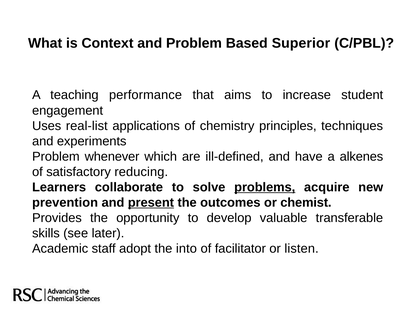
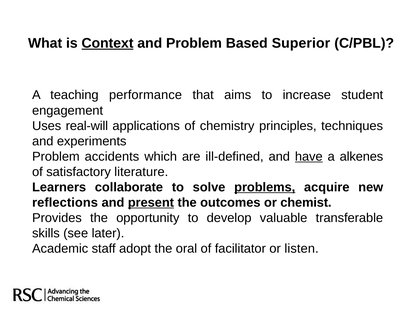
Context underline: none -> present (108, 43)
real-list: real-list -> real-will (87, 126)
whenever: whenever -> accidents (112, 157)
have underline: none -> present (309, 157)
reducing: reducing -> literature (141, 172)
prevention: prevention -> reflections (65, 203)
into: into -> oral (186, 249)
